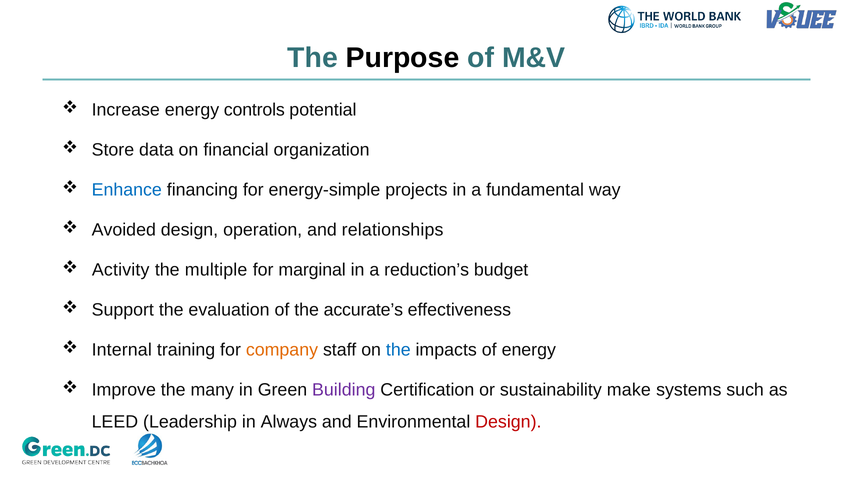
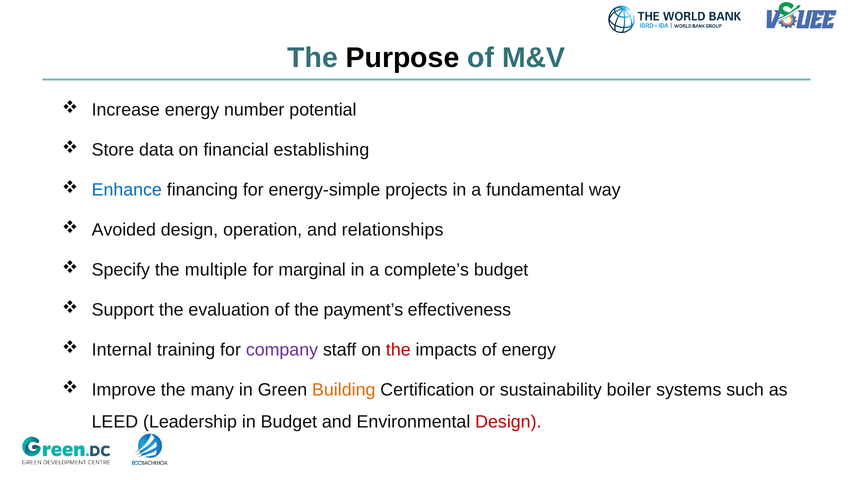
controls: controls -> number (254, 110)
organization: organization -> establishing (321, 150)
Activity: Activity -> Specify (121, 270)
reduction’s: reduction’s -> complete’s (427, 270)
accurate’s: accurate’s -> payment’s (363, 310)
company colour: orange -> purple (282, 350)
the colour: blue -> red (398, 350)
Building colour: purple -> orange (344, 390)
make: make -> boiler (629, 390)
in Always: Always -> Budget (289, 422)
